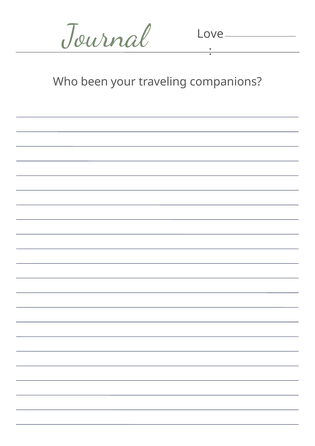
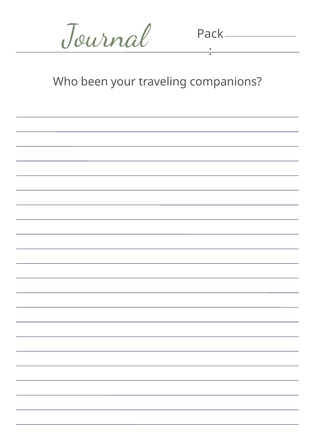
Love: Love -> Pack (210, 34)
